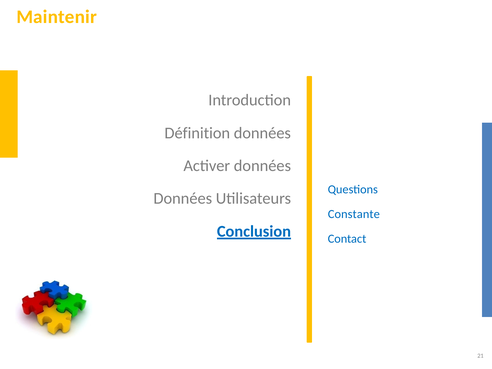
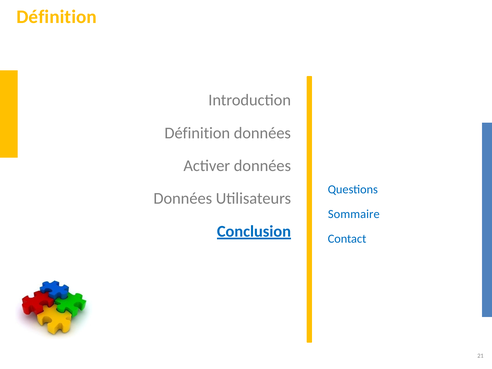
Maintenir: Maintenir -> Définition (57, 17)
Constante: Constante -> Sommaire (354, 214)
